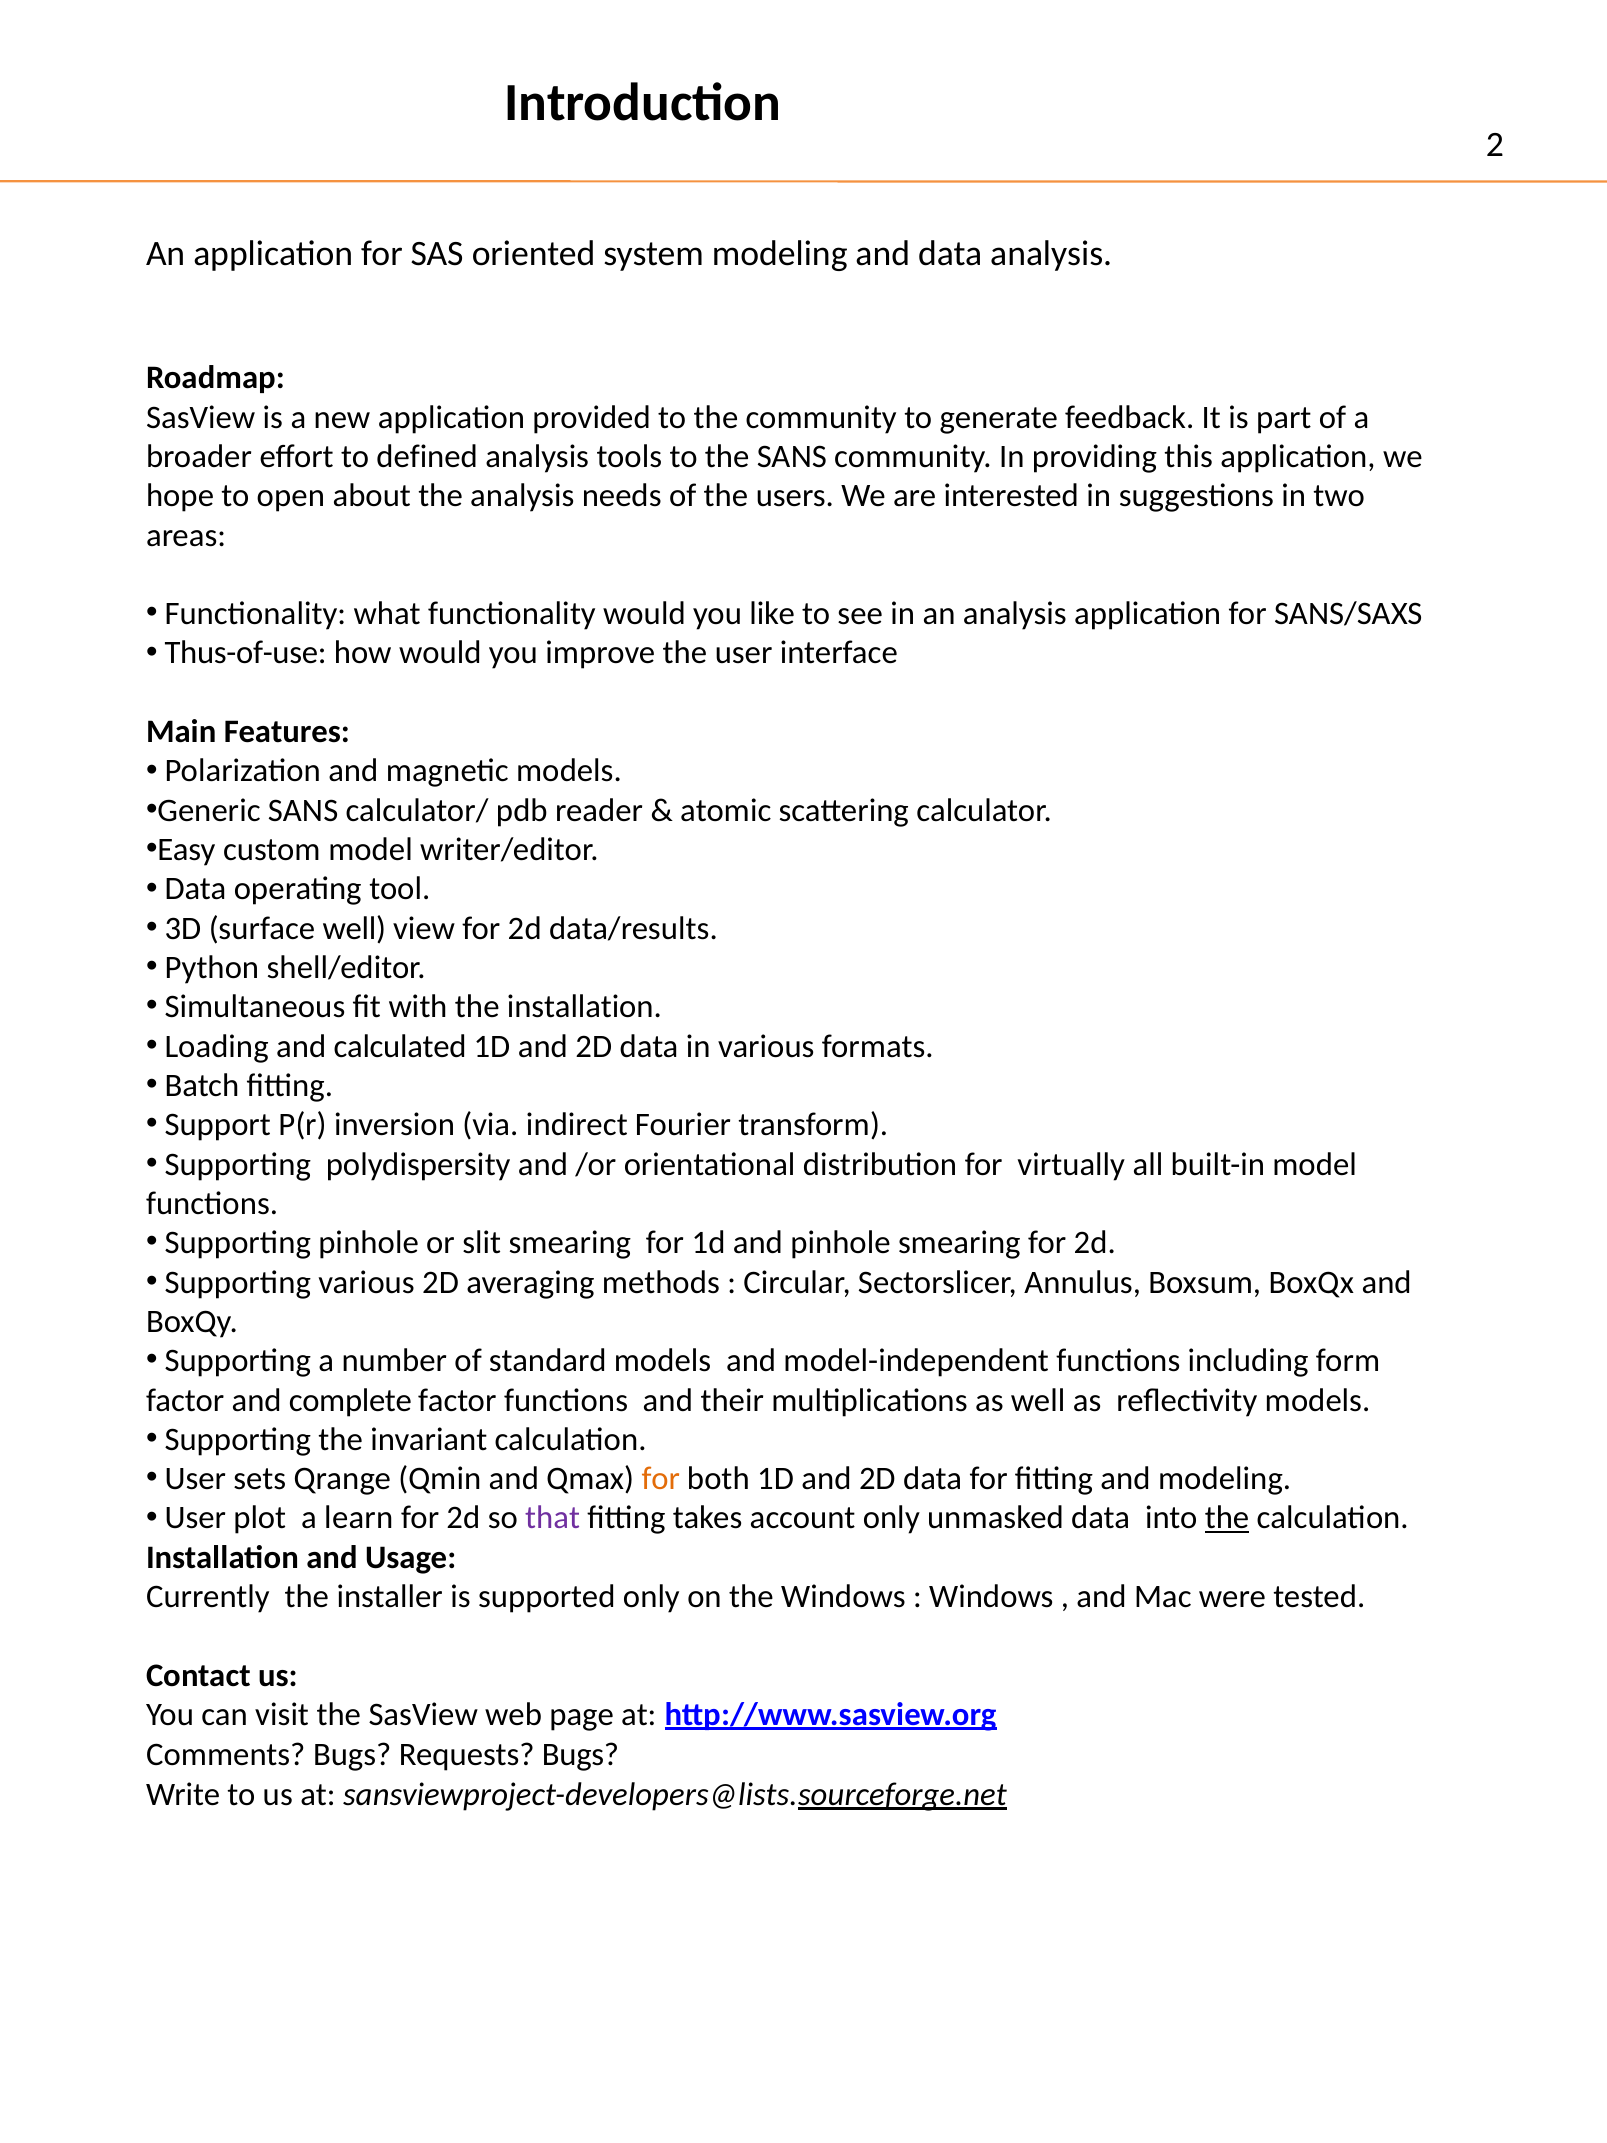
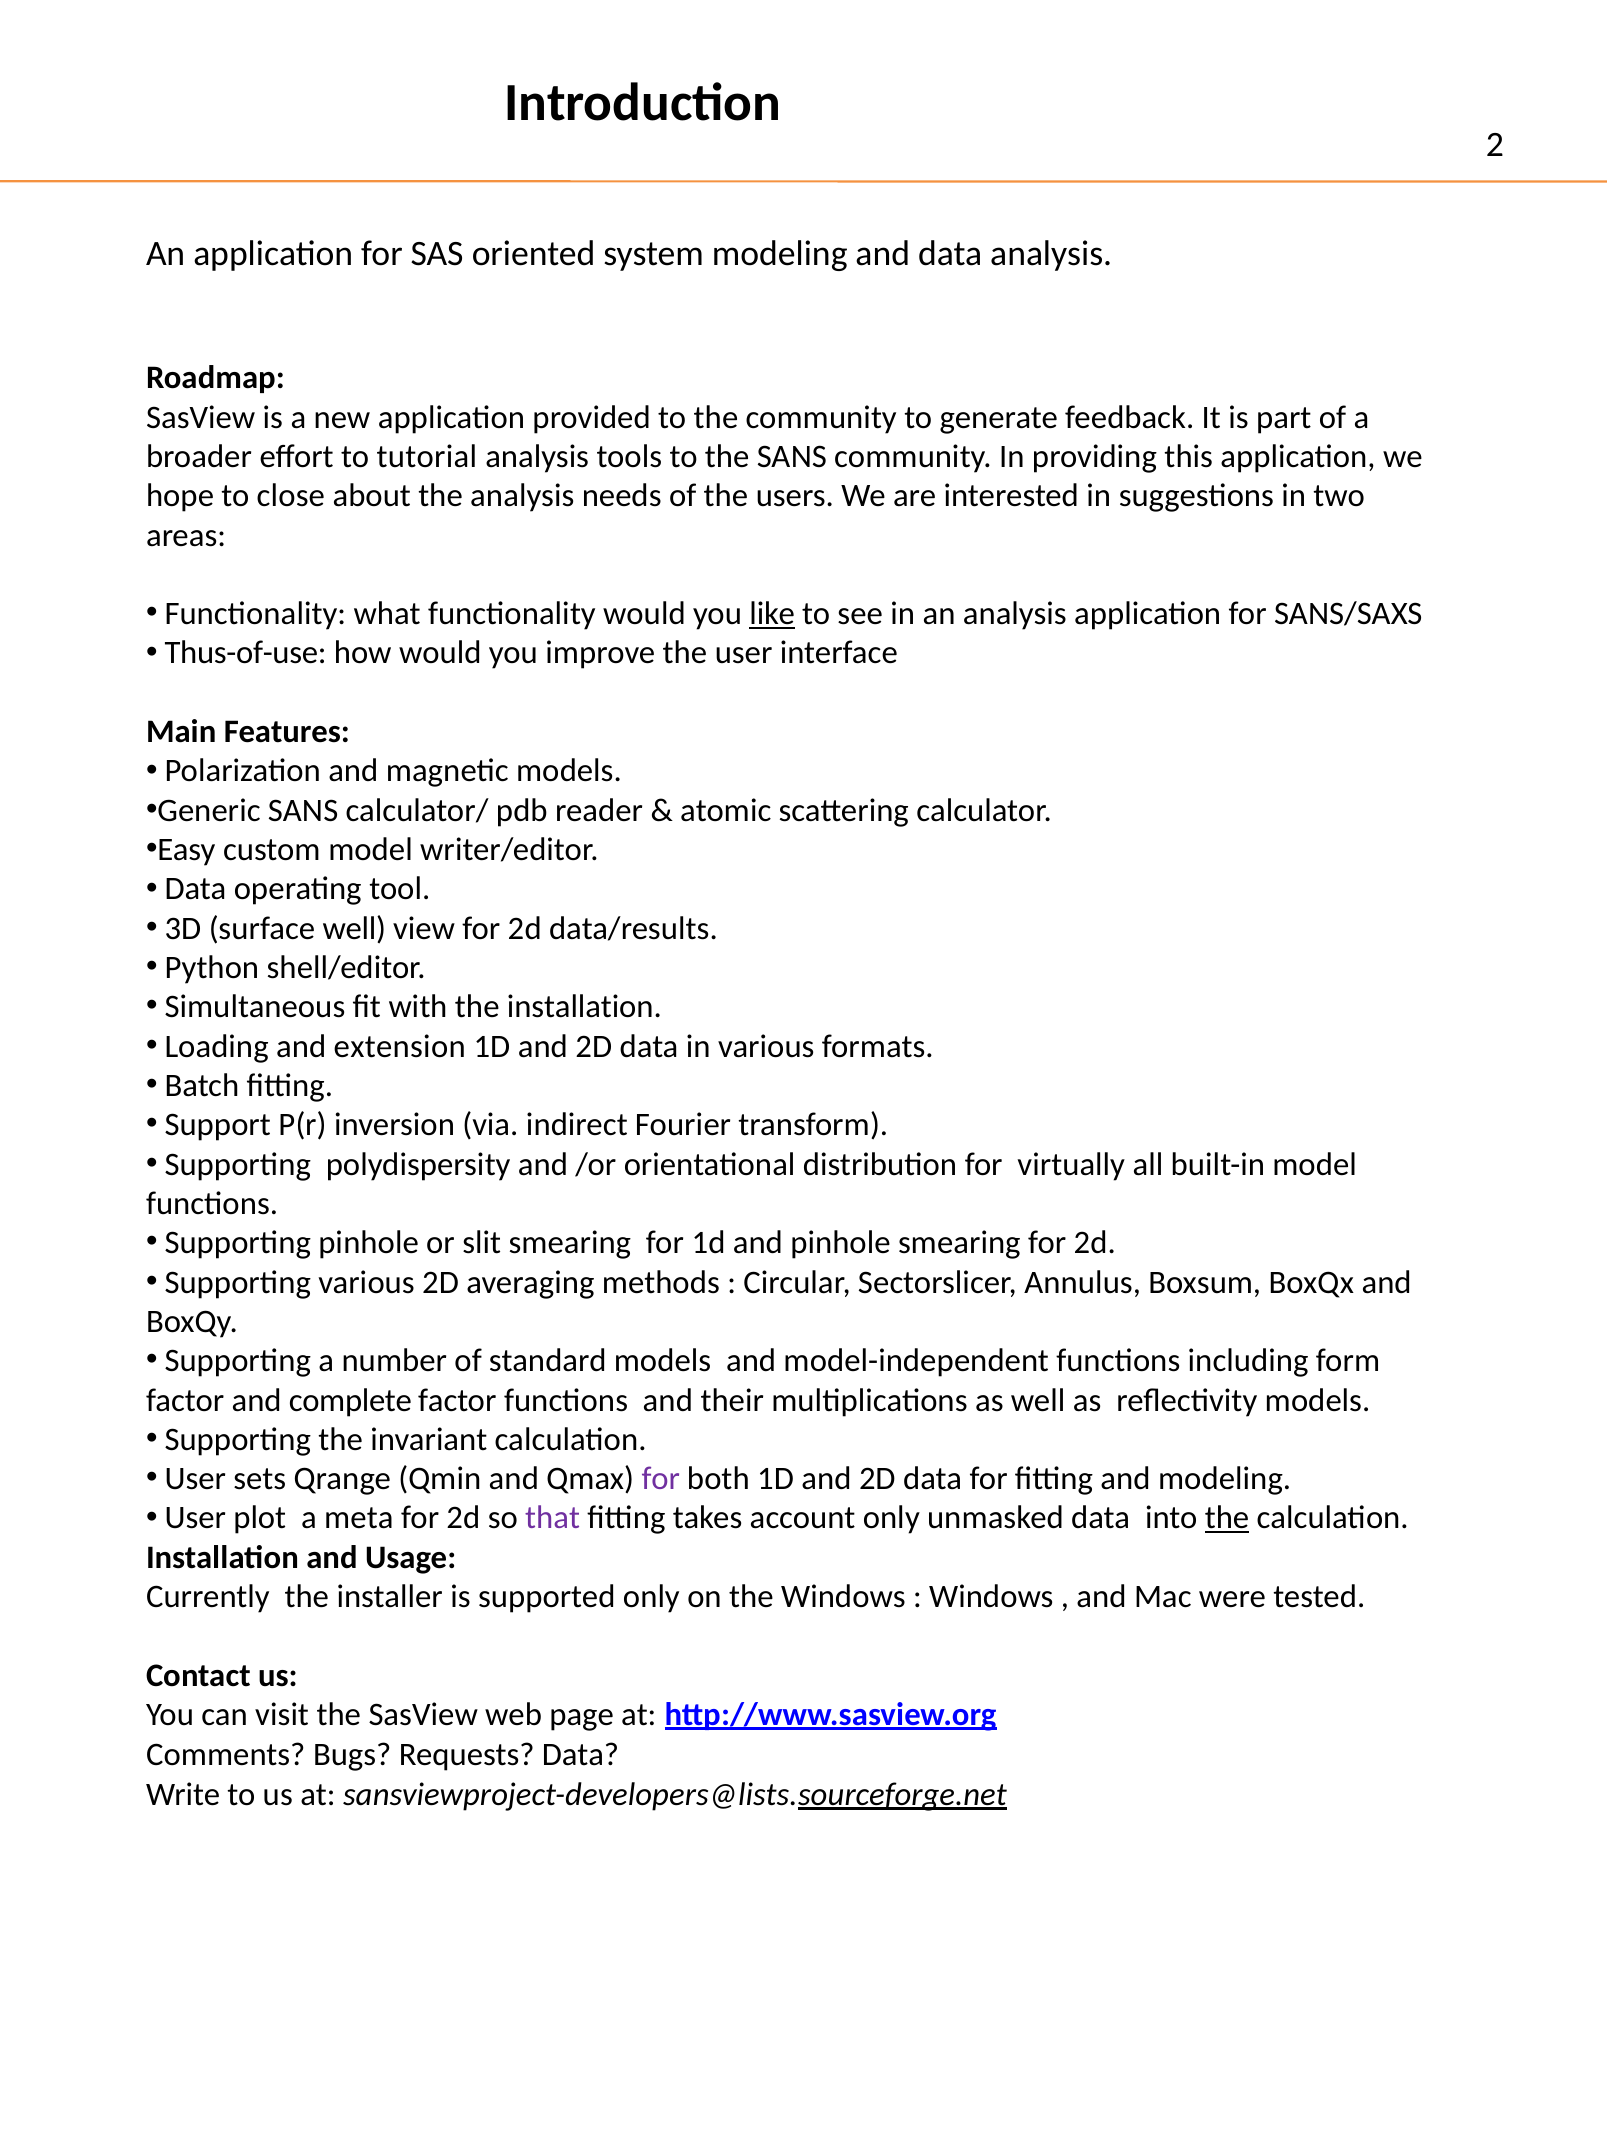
defined: defined -> tutorial (427, 457)
open: open -> close (291, 496)
like underline: none -> present (772, 614)
calculated: calculated -> extension (400, 1046)
for colour: orange -> purple (661, 1479)
learn: learn -> meta (359, 1518)
Requests Bugs: Bugs -> Data (580, 1755)
